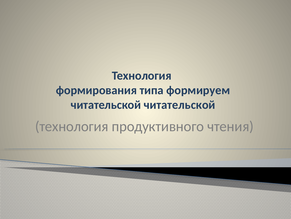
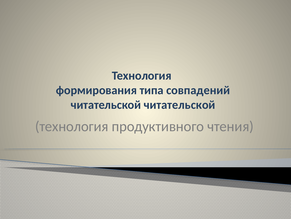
формируем: формируем -> совпадений (198, 90)
